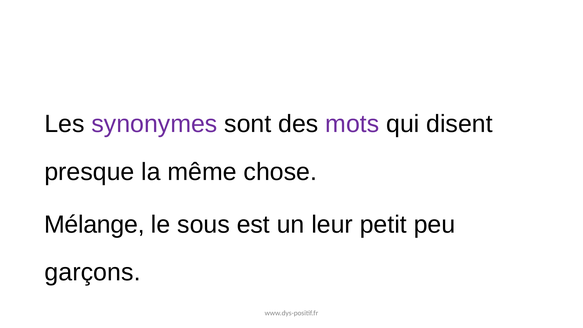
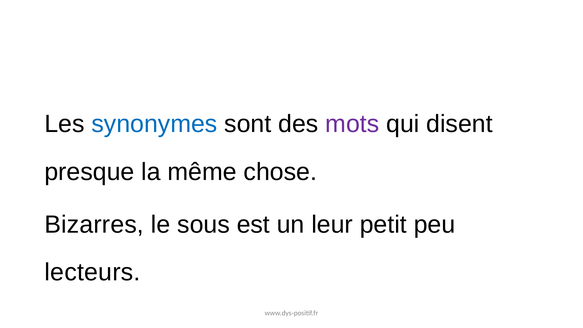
synonymes colour: purple -> blue (154, 124)
Mélange: Mélange -> Bizarres (94, 225)
garçons: garçons -> lecteurs (93, 272)
